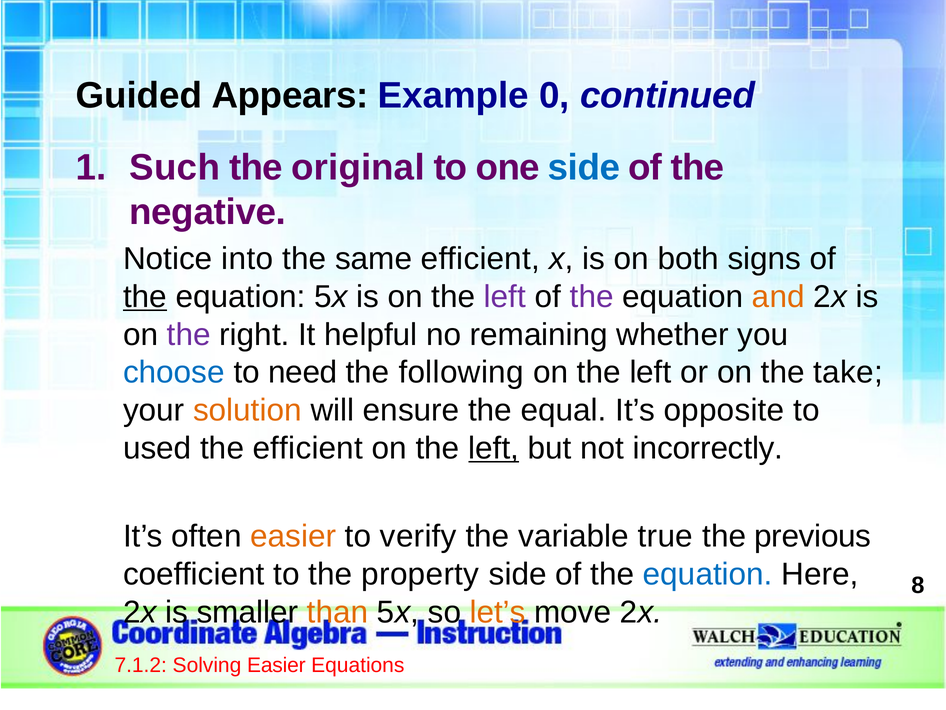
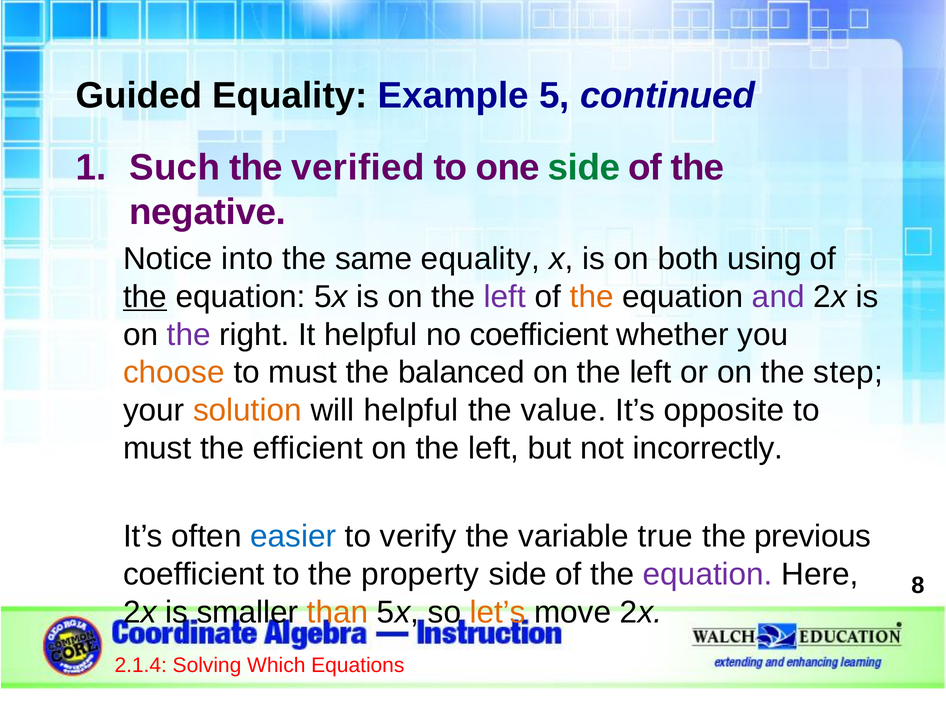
Guided Appears: Appears -> Equality (290, 96)
0: 0 -> 5 (554, 96)
original: original -> verified (358, 168)
side colour: blue -> green (584, 168)
same efficient: efficient -> equality (480, 259)
signs: signs -> using (764, 259)
the colour: purple -> orange (592, 297)
and colour: orange -> purple (778, 297)
no remaining: remaining -> coefficient (539, 334)
choose colour: blue -> orange (174, 372)
need: need -> must (303, 372)
following: following -> balanced (461, 372)
take: take -> step (848, 372)
will ensure: ensure -> helpful (411, 410)
equal: equal -> value (563, 410)
used: used -> must (157, 448)
left underline: present -> none (494, 448)
easier colour: orange -> blue (293, 536)
equation colour: blue -> purple (708, 574)
7.1.2: 7.1.2 -> 2.1.4 (141, 665)
Solving Easier: Easier -> Which (276, 665)
